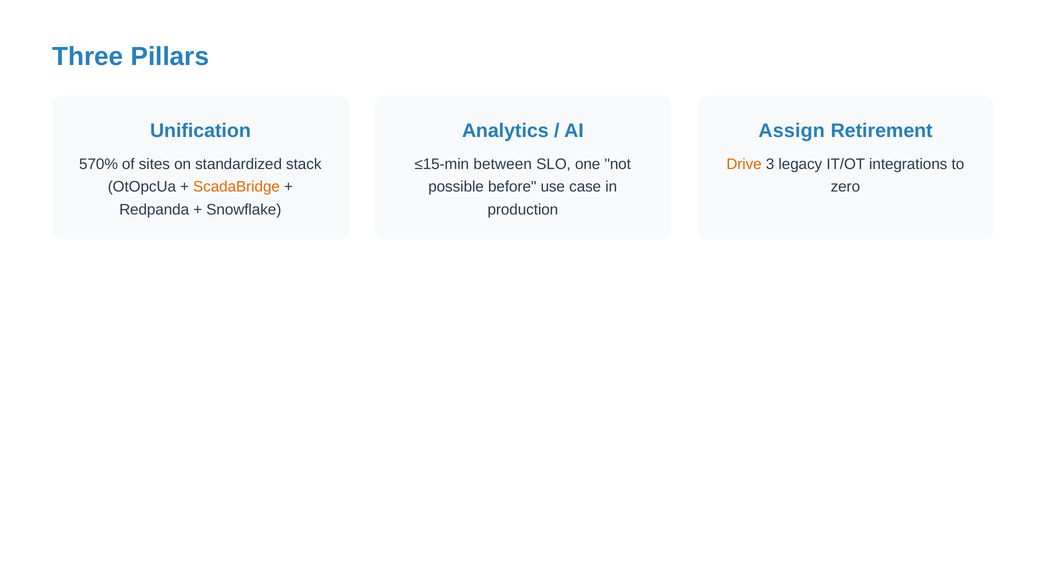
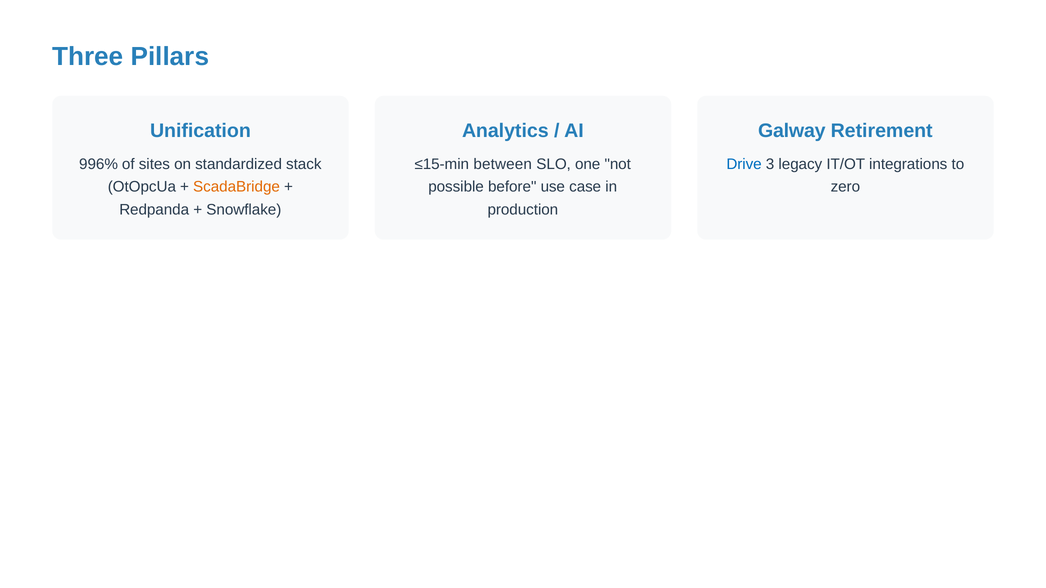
Assign: Assign -> Galway (792, 131)
570%: 570% -> 996% (99, 164)
Drive colour: orange -> blue (744, 164)
